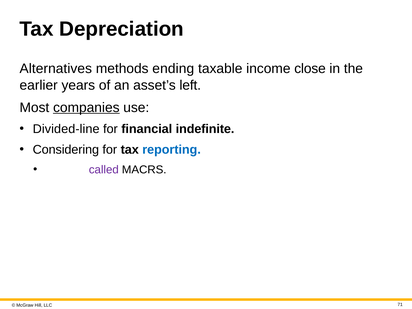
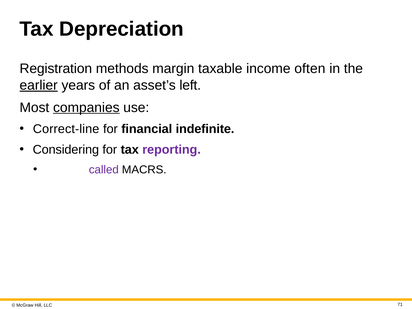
Alternatives: Alternatives -> Registration (56, 69)
ending: ending -> margin (173, 69)
close: close -> often (310, 69)
earlier underline: none -> present (39, 85)
Divided-line: Divided-line -> Correct-line (66, 129)
reporting colour: blue -> purple (172, 150)
